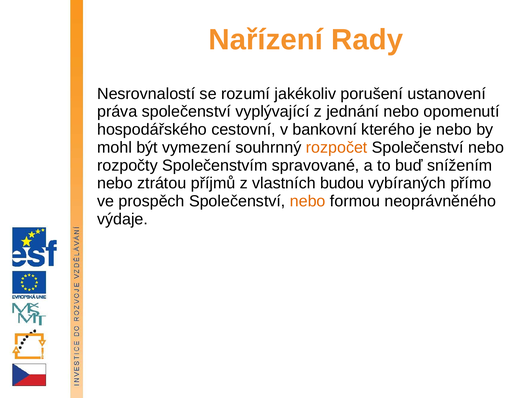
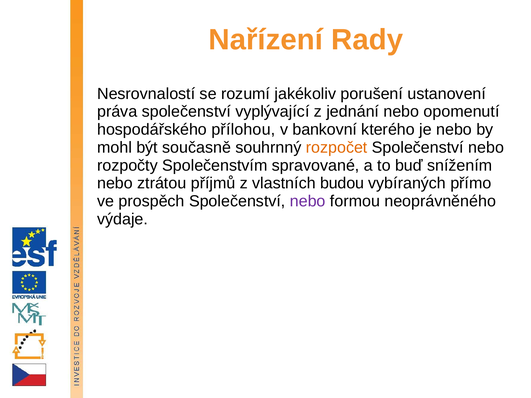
cestovní: cestovní -> přílohou (243, 130)
vymezení: vymezení -> současně (197, 148)
nebo colour: orange -> purple (308, 201)
